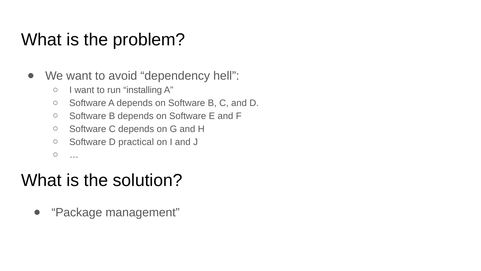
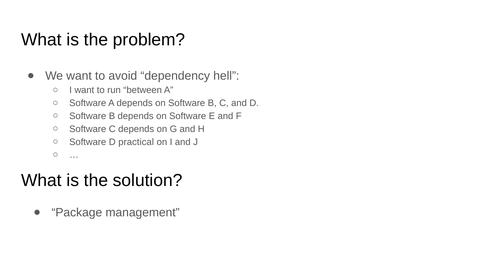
installing: installing -> between (143, 90)
